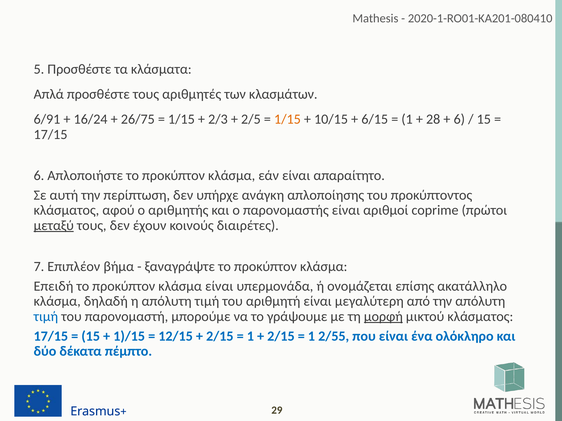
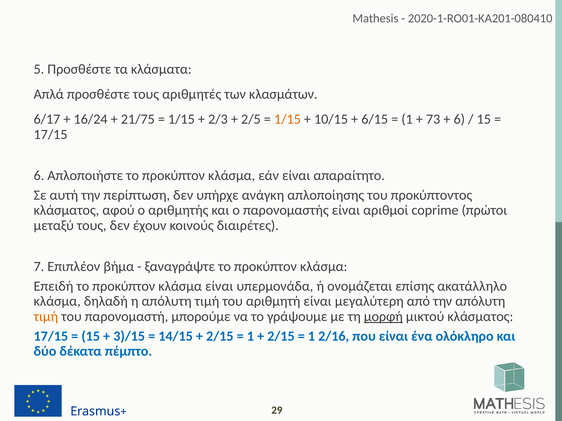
6/91: 6/91 -> 6/17 (47, 119)
26/75: 26/75 -> 21/75 (138, 119)
28: 28 -> 73 (433, 119)
μεταξύ underline: present -> none (54, 226)
τιμή colour: blue -> orange (46, 317)
1)/15: 1)/15 -> 3)/15 (129, 336)
12/15: 12/15 -> 14/15 (176, 336)
2/55: 2/55 -> 2/16 (334, 336)
